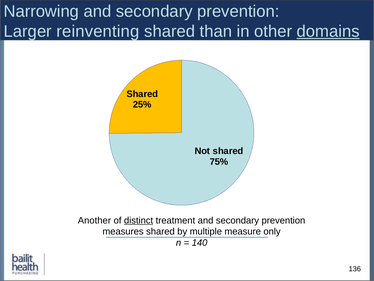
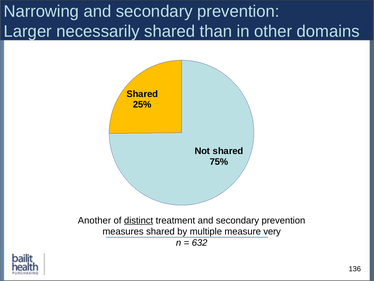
reinventing: reinventing -> necessarily (98, 31)
domains underline: present -> none (328, 31)
only: only -> very (272, 231)
140: 140 -> 632 (200, 242)
